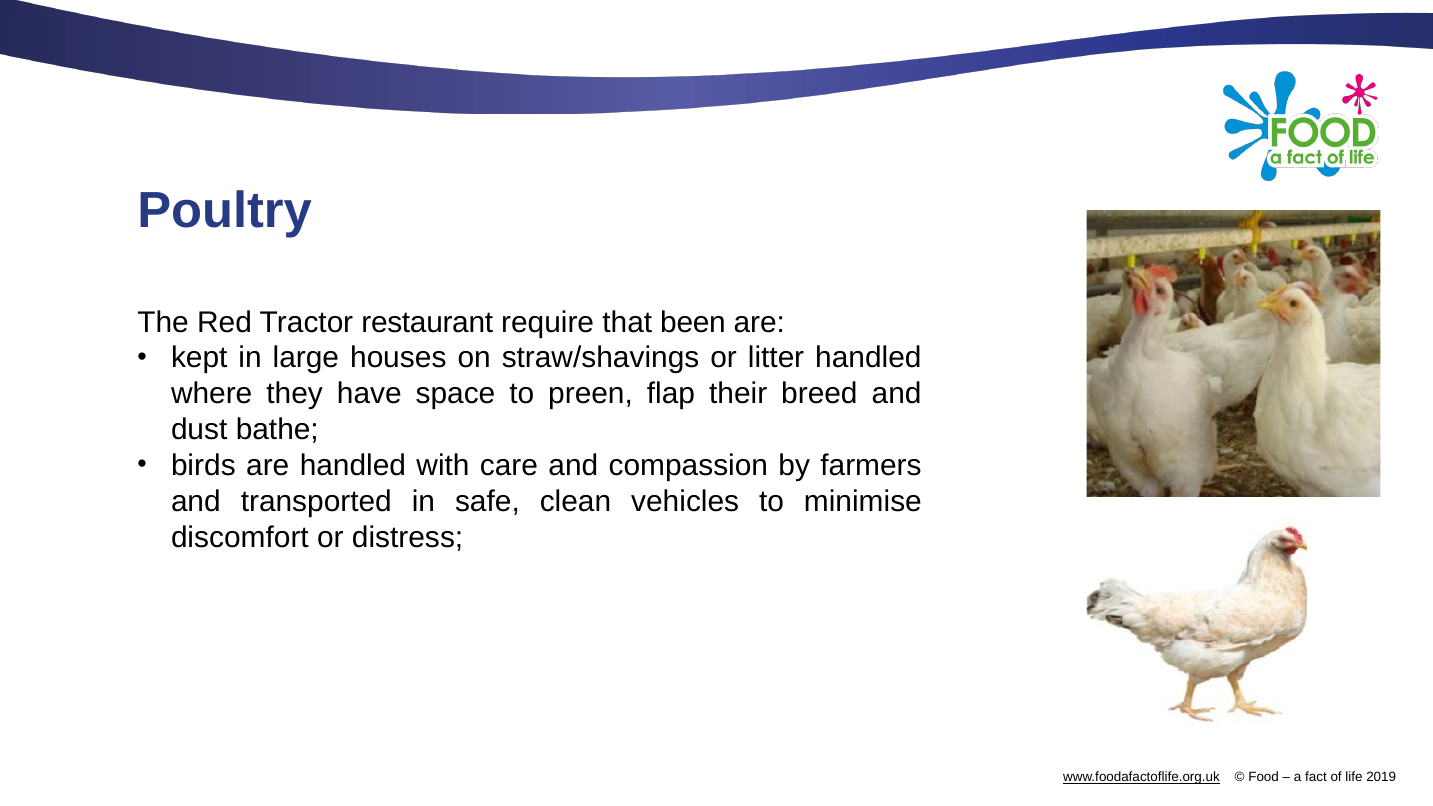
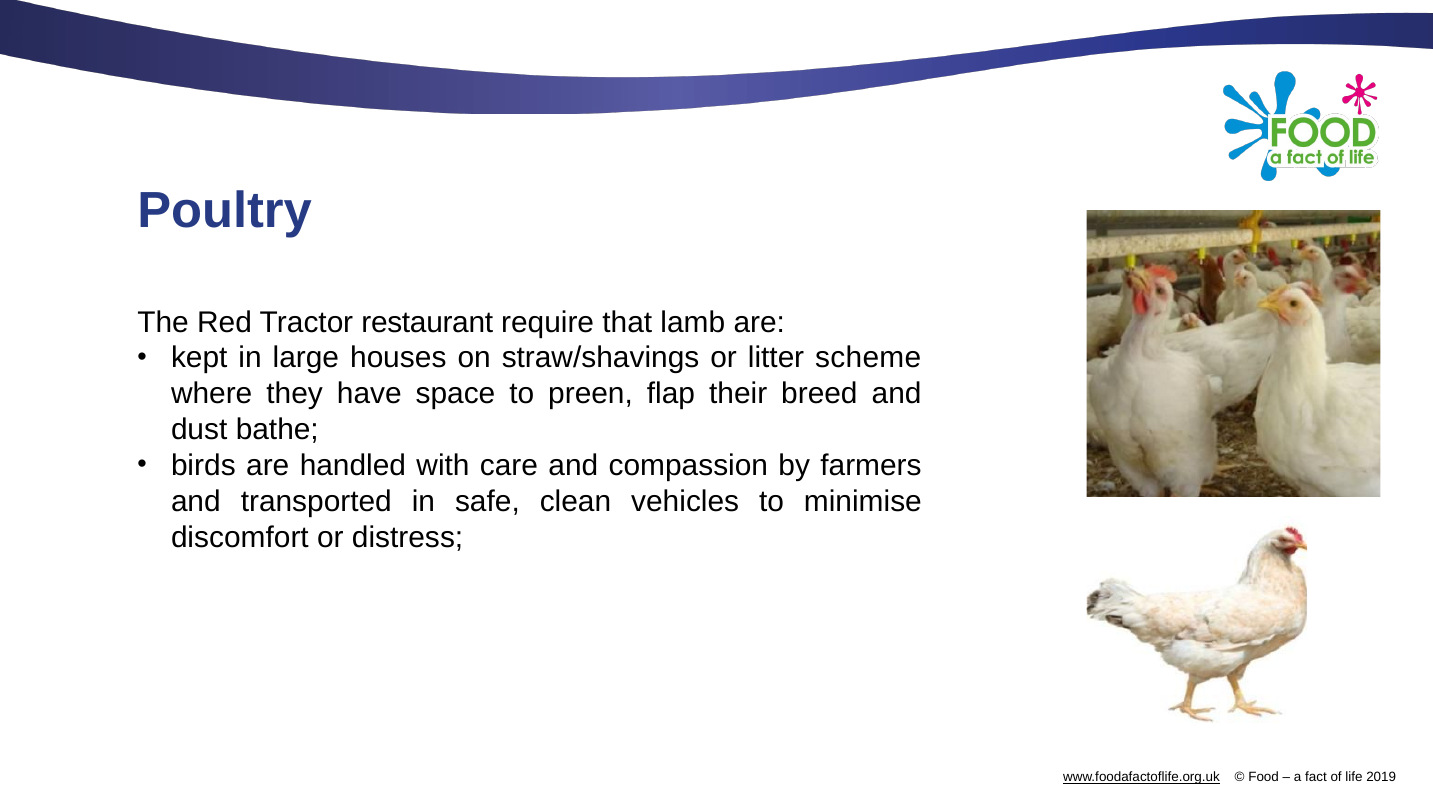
been: been -> lamb (693, 322)
litter handled: handled -> scheme (868, 358)
